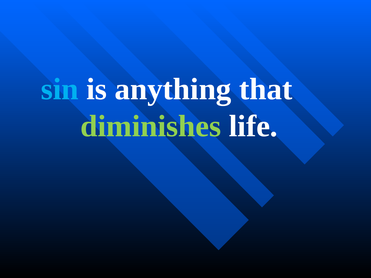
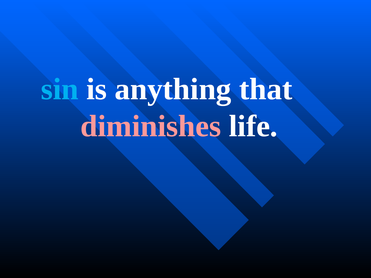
diminishes colour: light green -> pink (151, 126)
